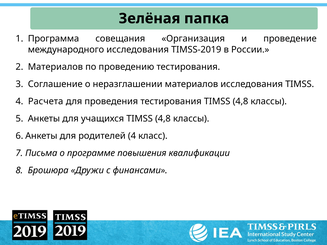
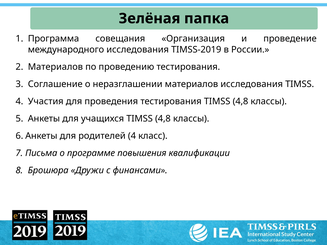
Расчета: Расчета -> Участия (46, 101)
